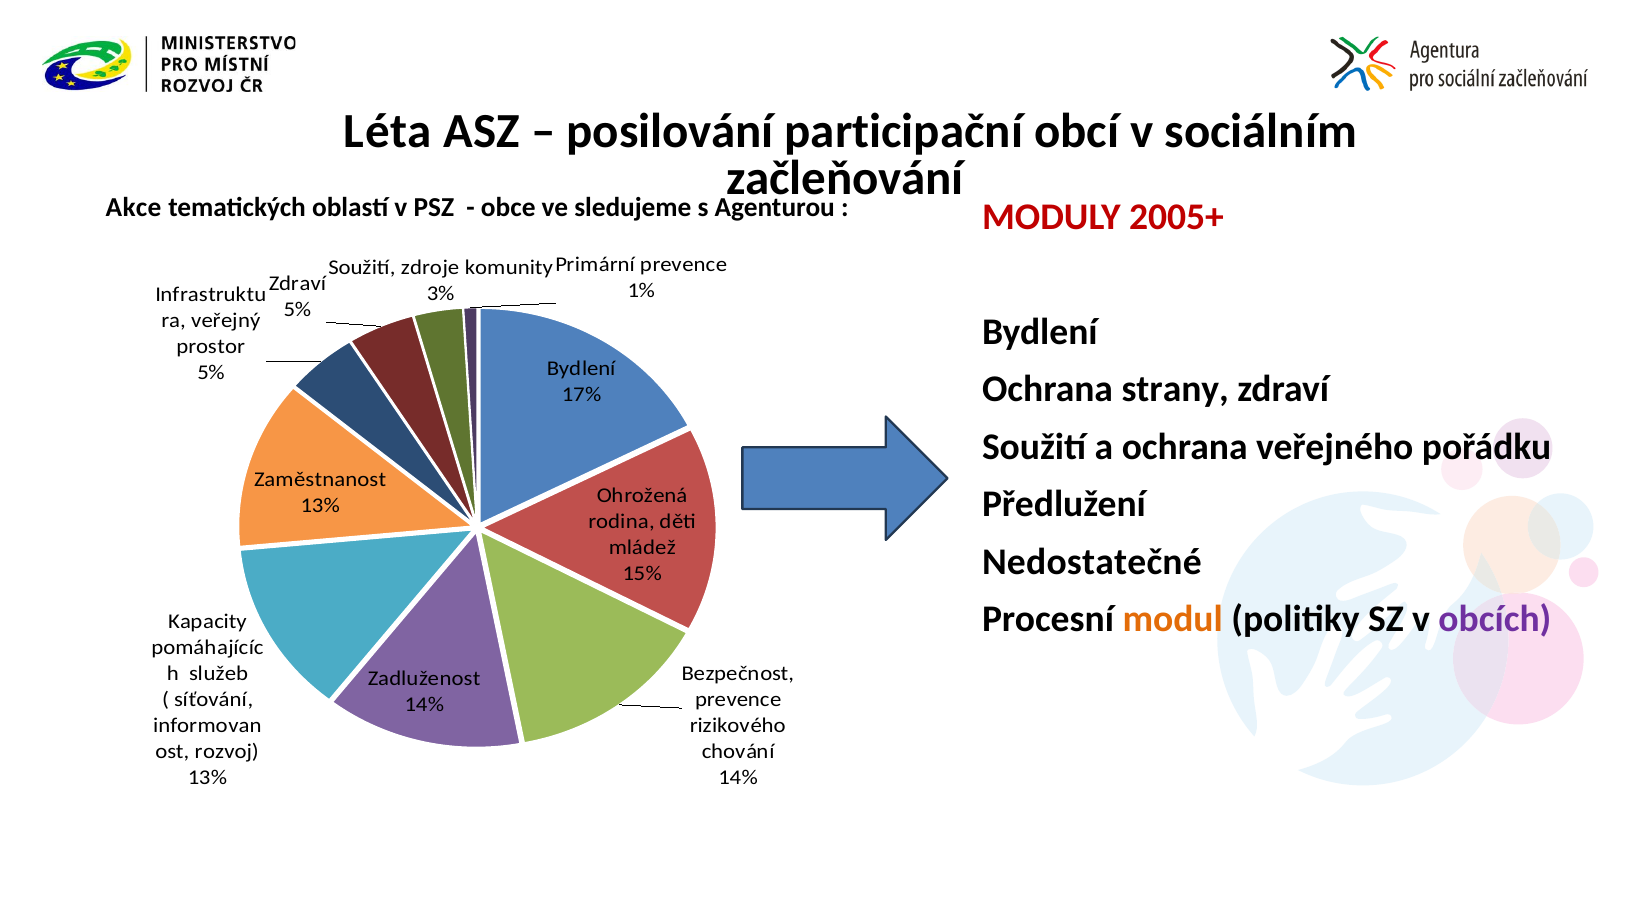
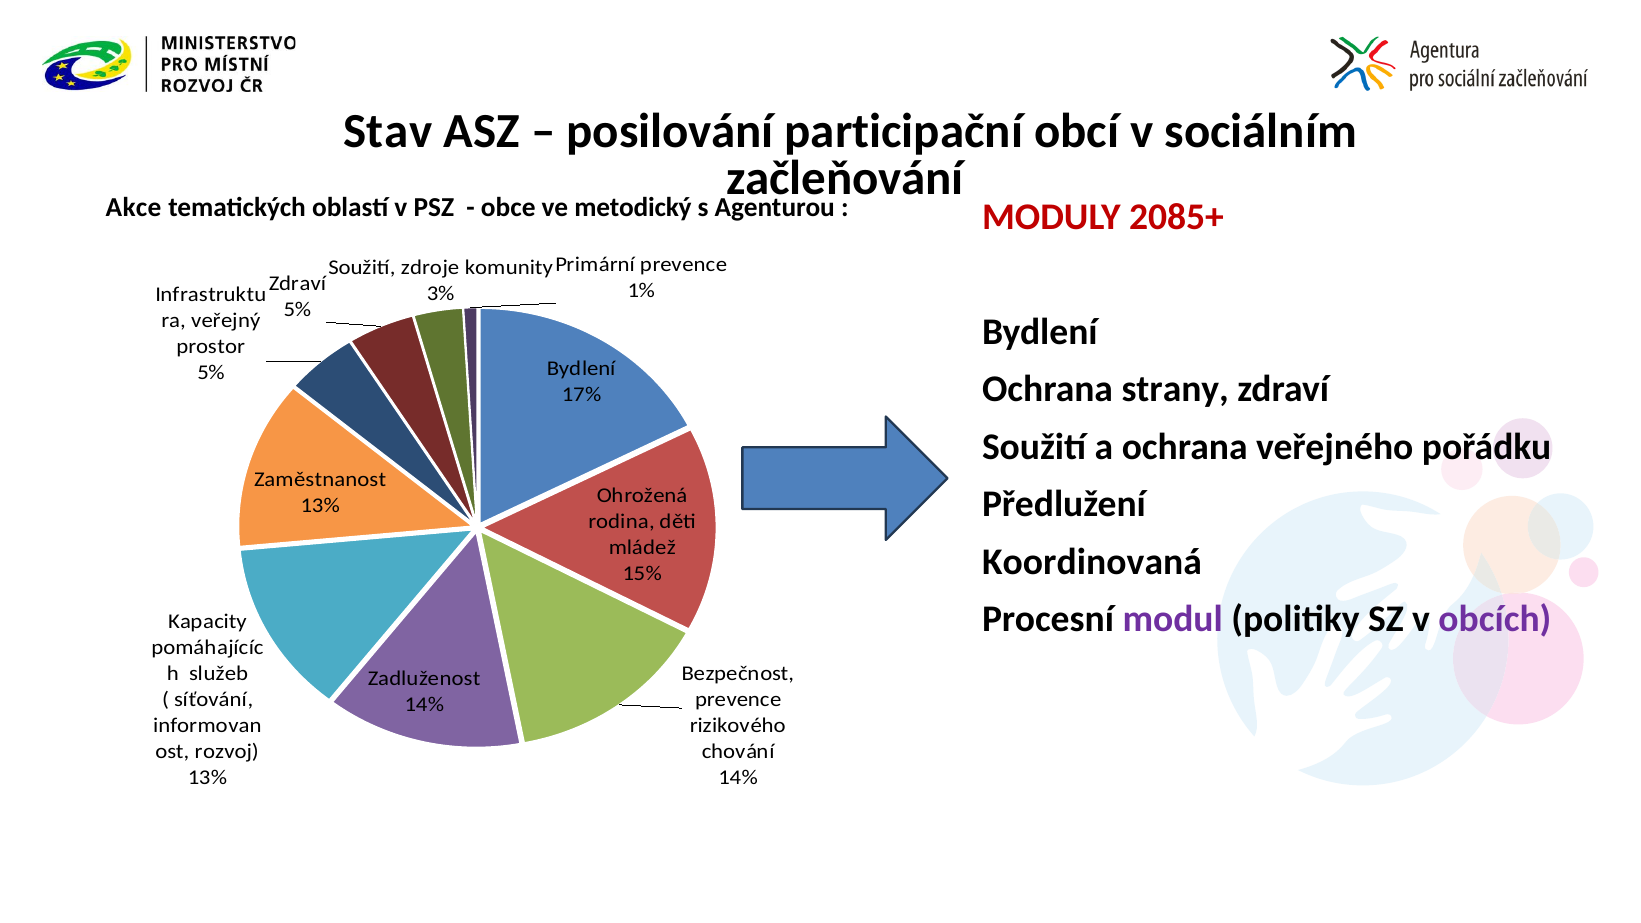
Léta: Léta -> Stav (388, 131)
sledujeme: sledujeme -> metodický (633, 208)
2005+: 2005+ -> 2085+ (1177, 217)
Nedostatečné: Nedostatečné -> Koordinovaná (1092, 562)
modul colour: orange -> purple (1173, 619)
